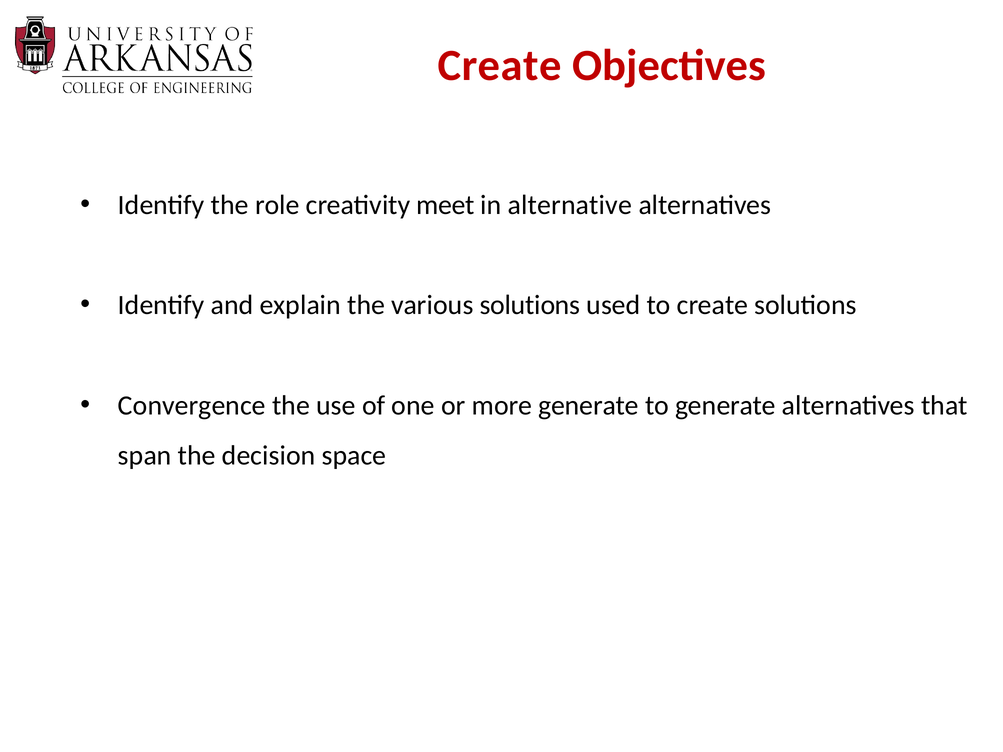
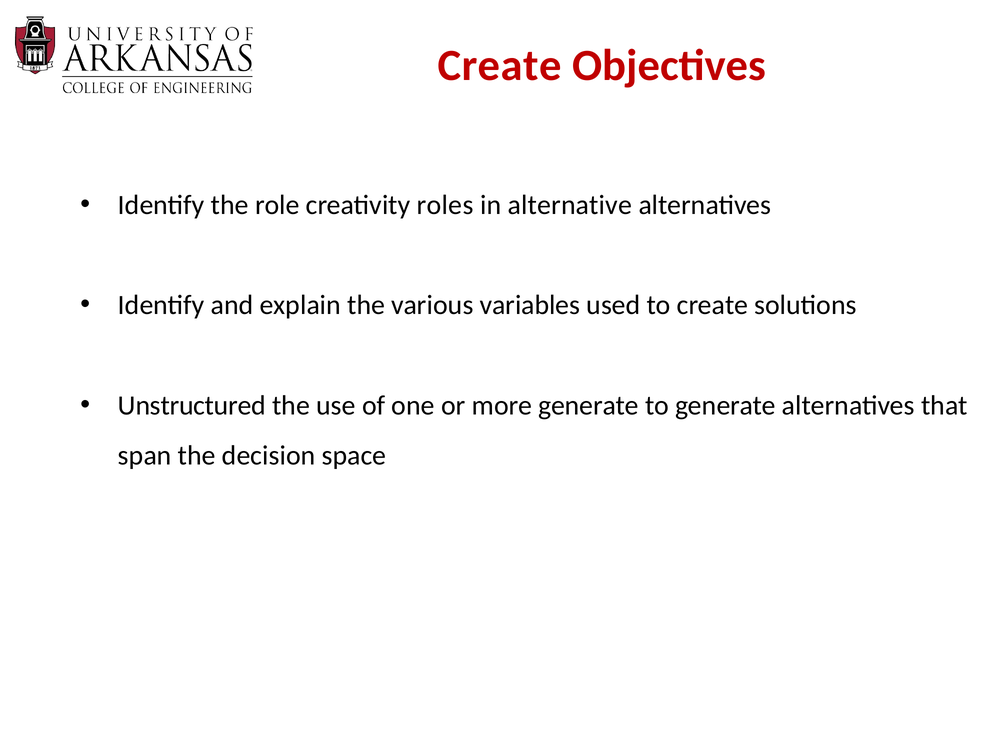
meet: meet -> roles (445, 205)
various solutions: solutions -> variables (530, 305)
Convergence: Convergence -> Unstructured (192, 406)
